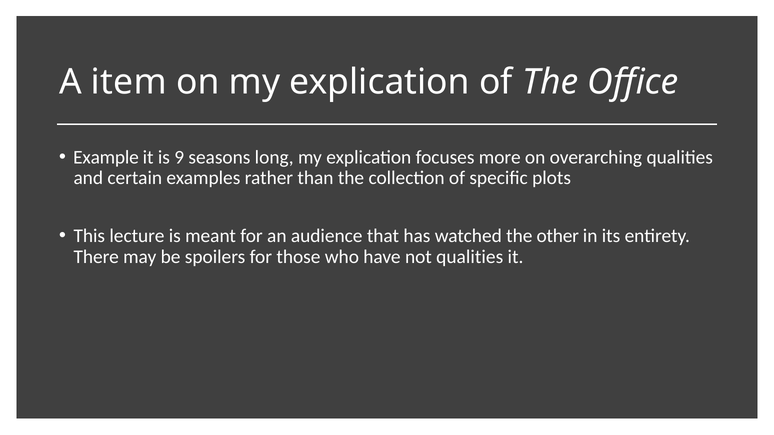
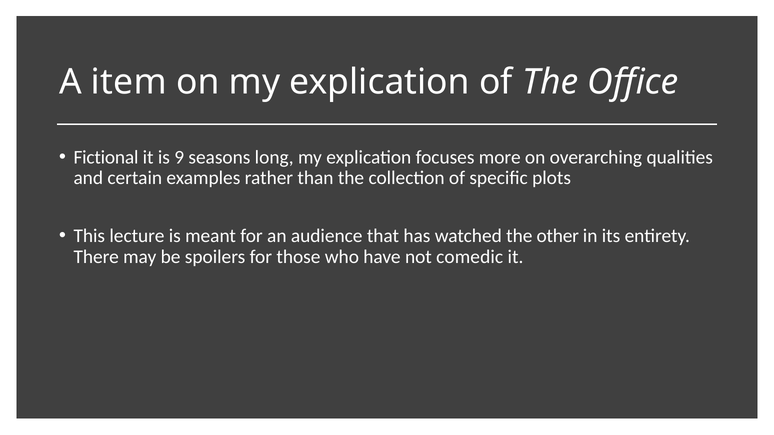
Example: Example -> Fictional (106, 157)
not qualities: qualities -> comedic (470, 257)
